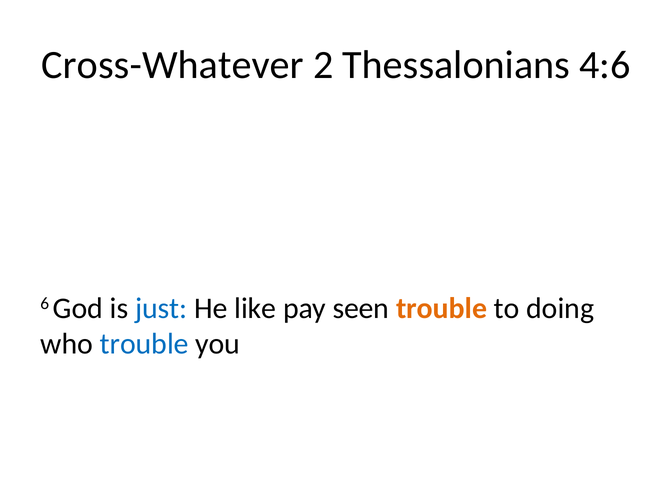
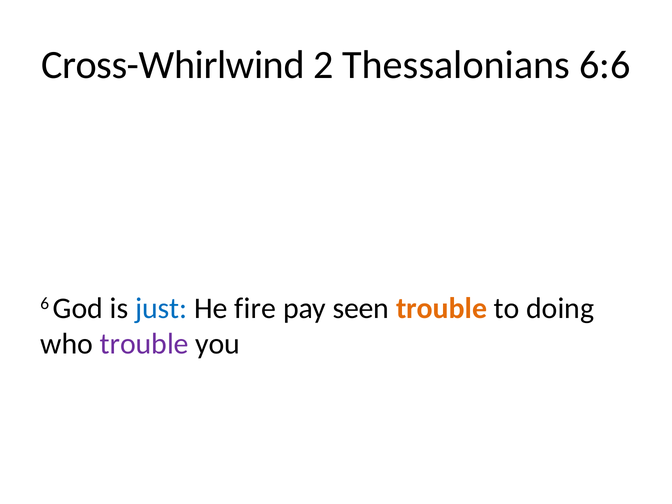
Cross-Whatever: Cross-Whatever -> Cross-Whirlwind (173, 65)
4:6: 4:6 -> 6:6 (605, 65)
like: like -> fire (255, 308)
trouble colour: blue -> purple (144, 344)
